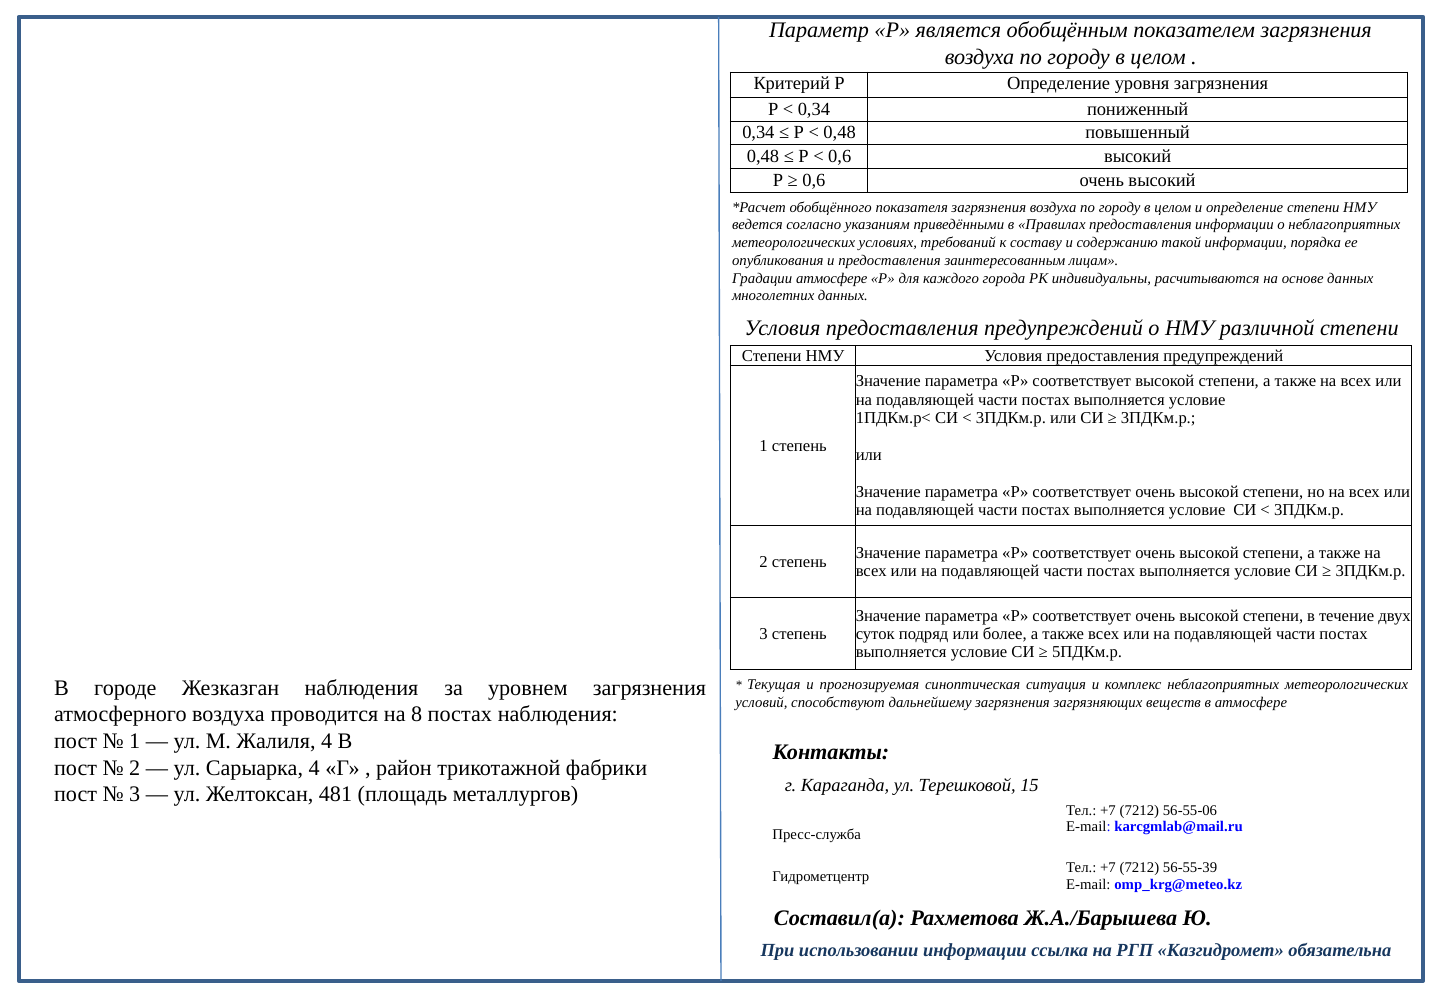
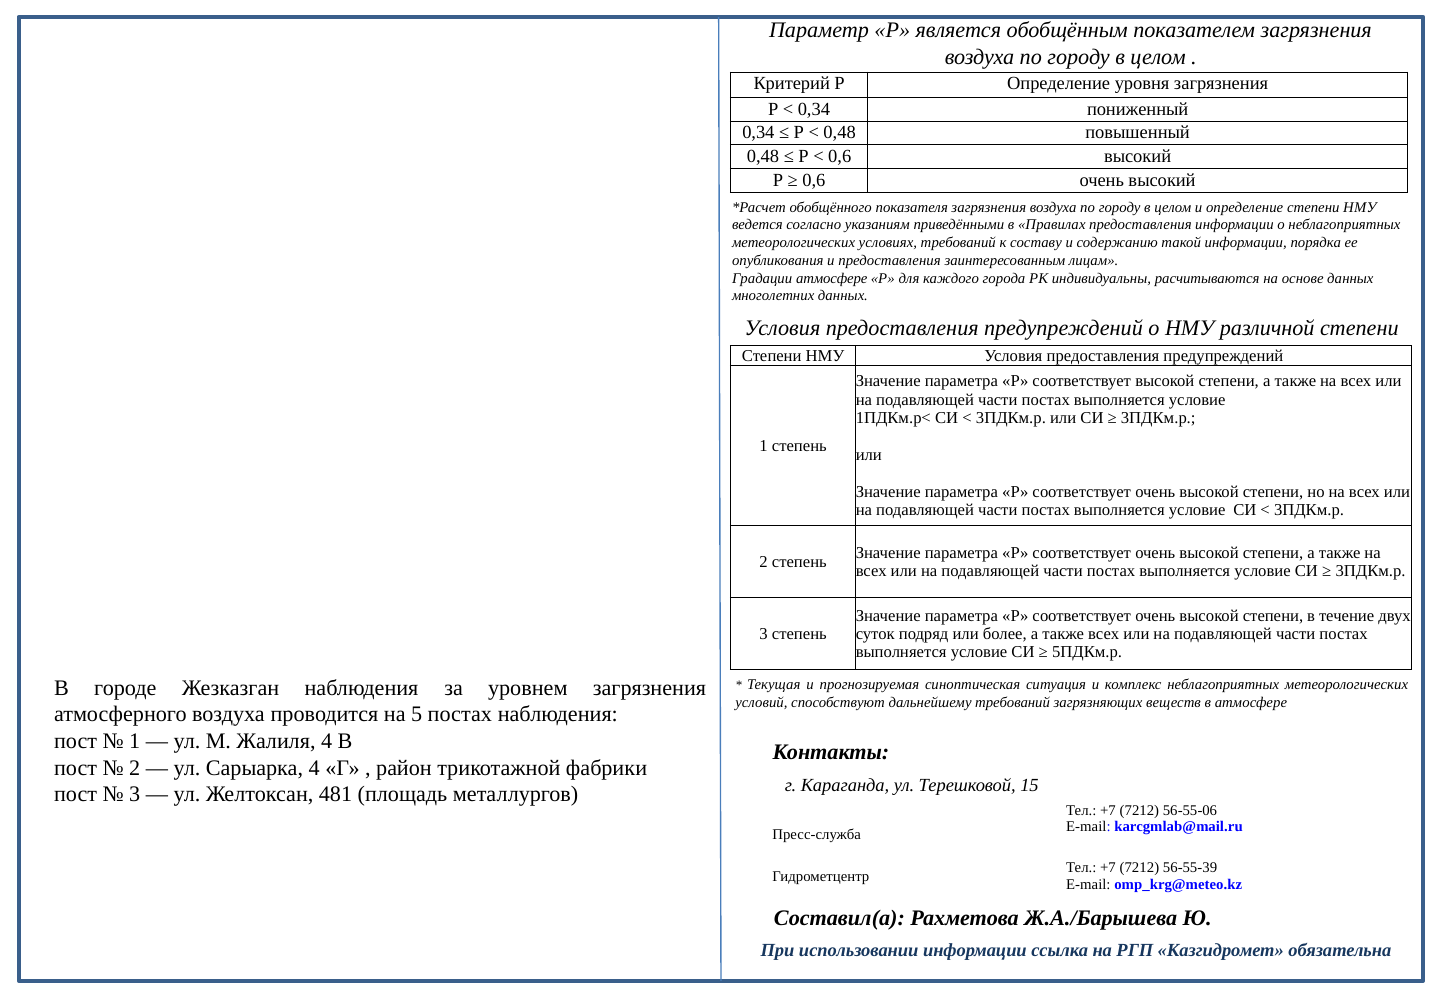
дальнейшему загрязнения: загрязнения -> требований (1013, 703)
8: 8 -> 5 (417, 715)
